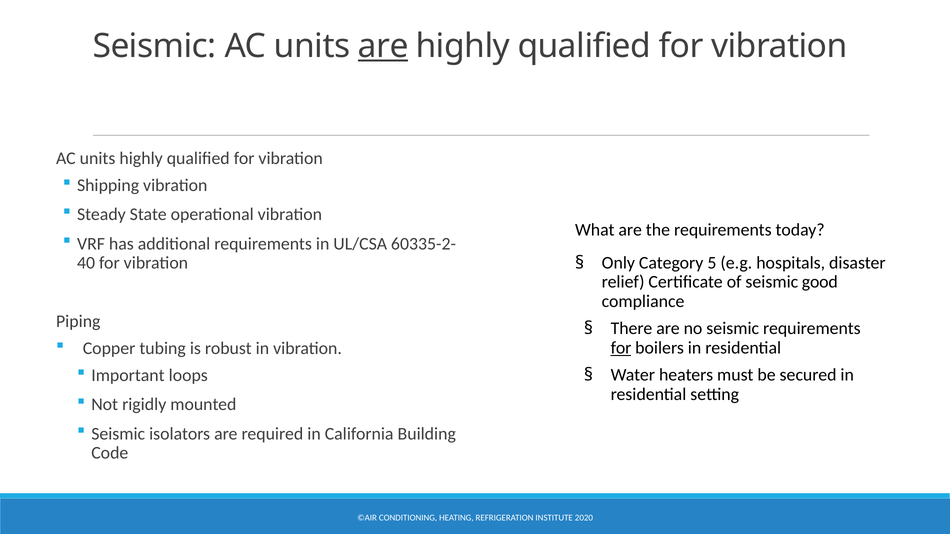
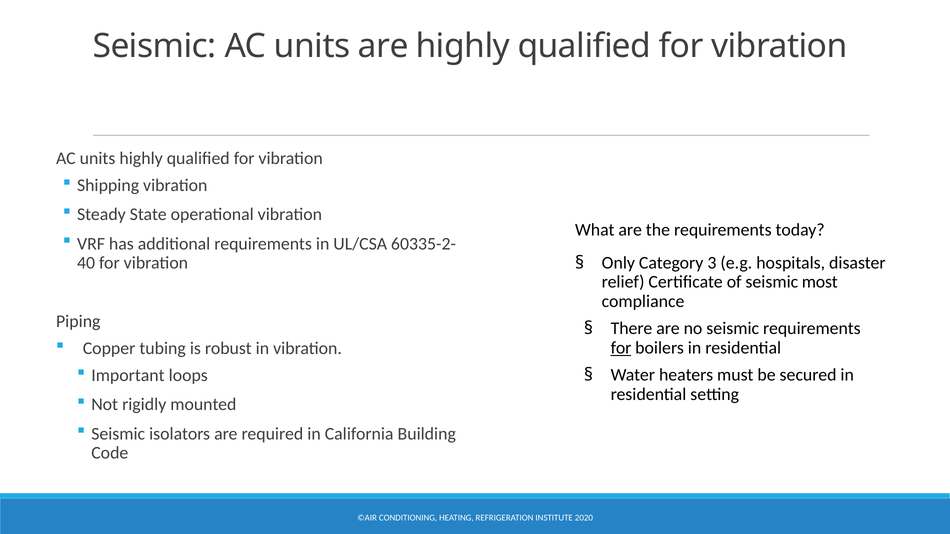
are underline: present -> none (383, 46)
5: 5 -> 3 (712, 263)
good: good -> most (820, 282)
